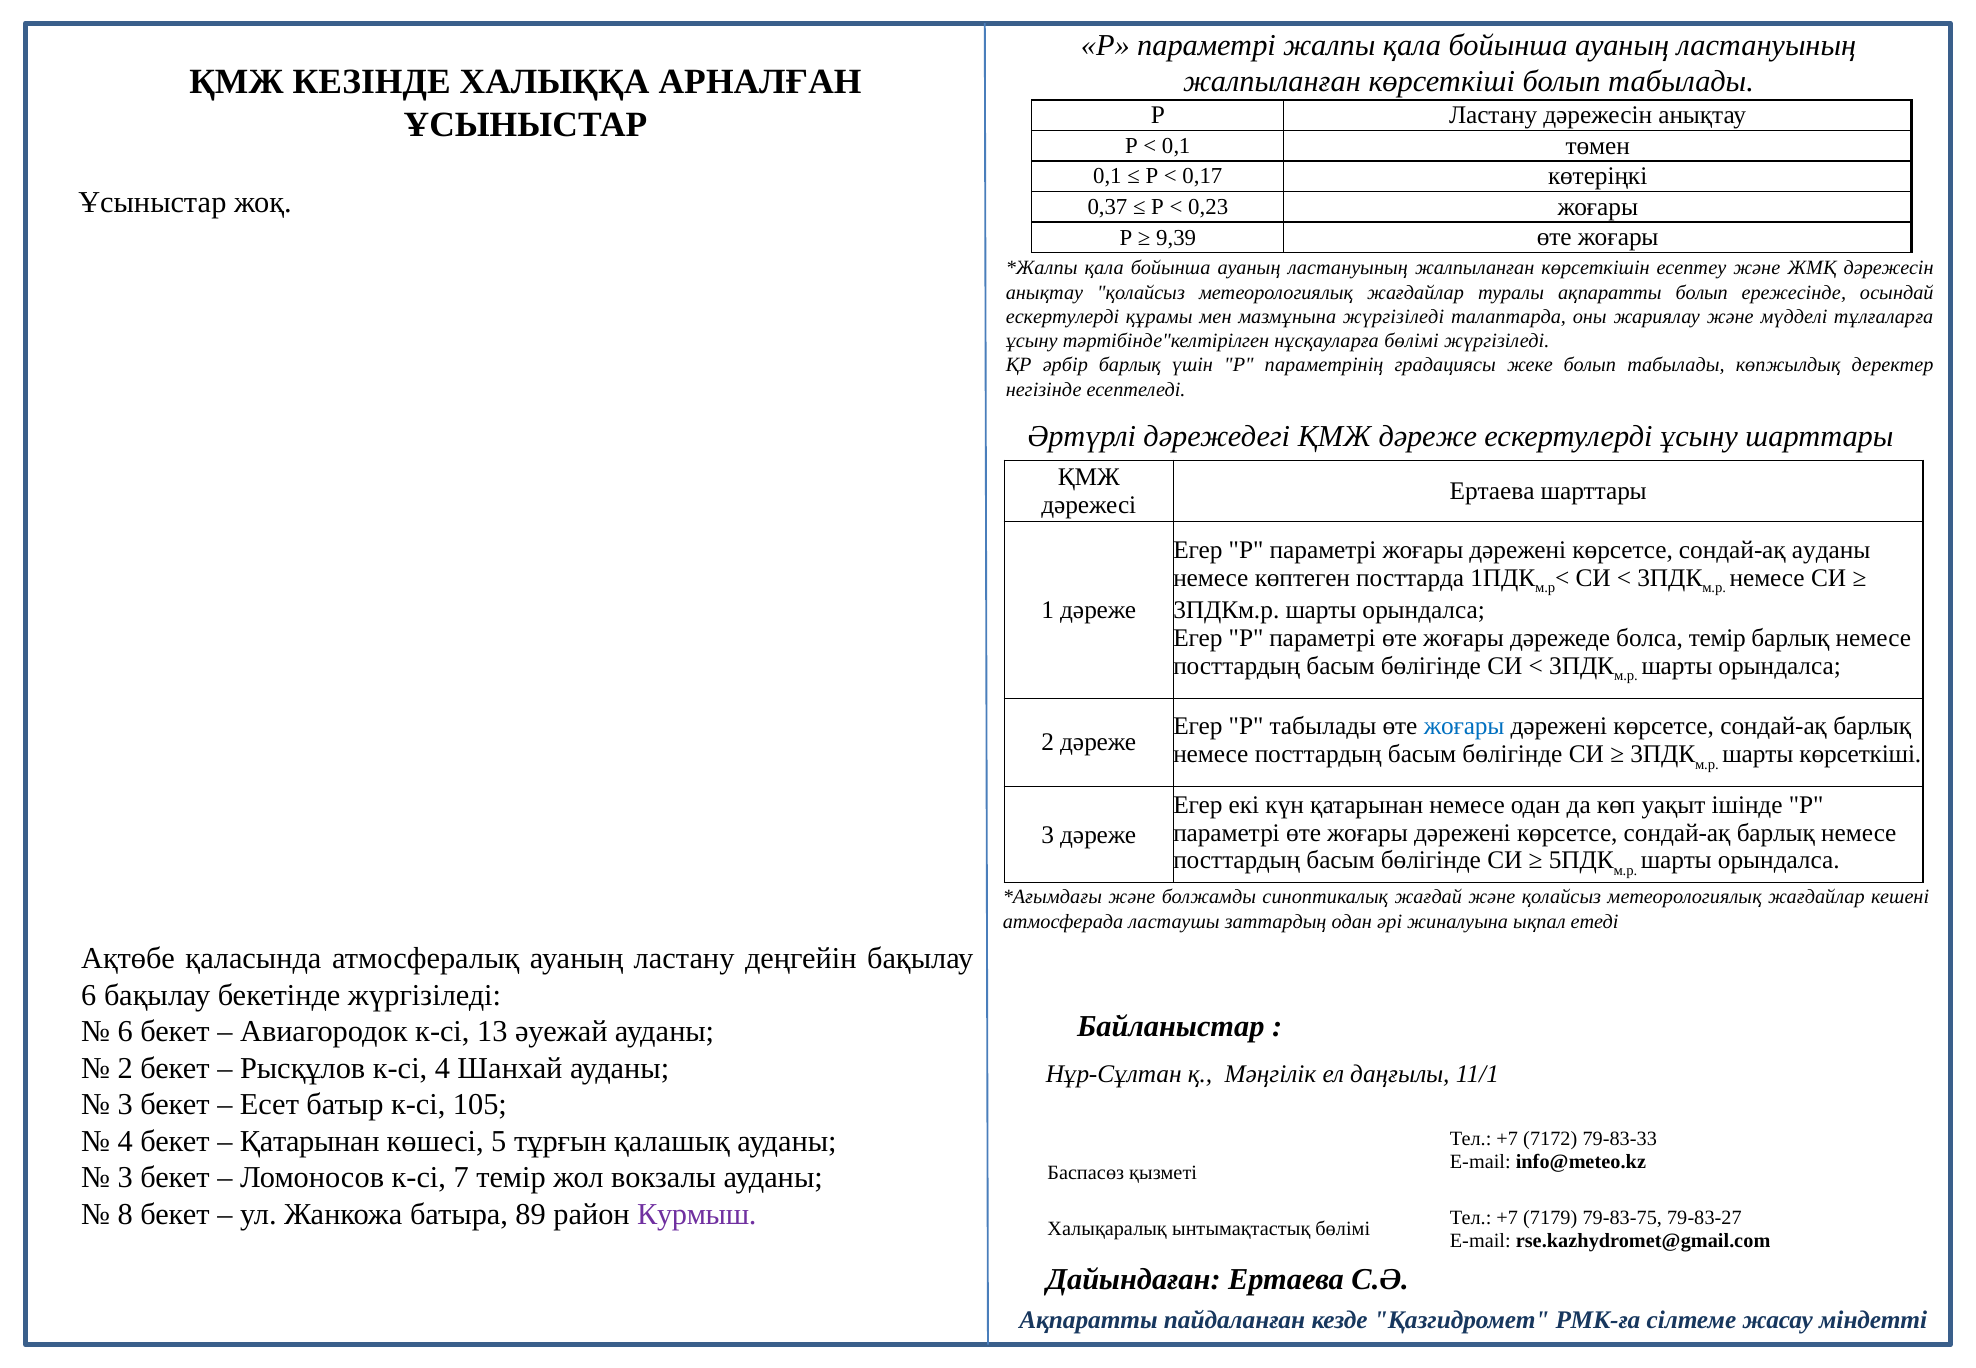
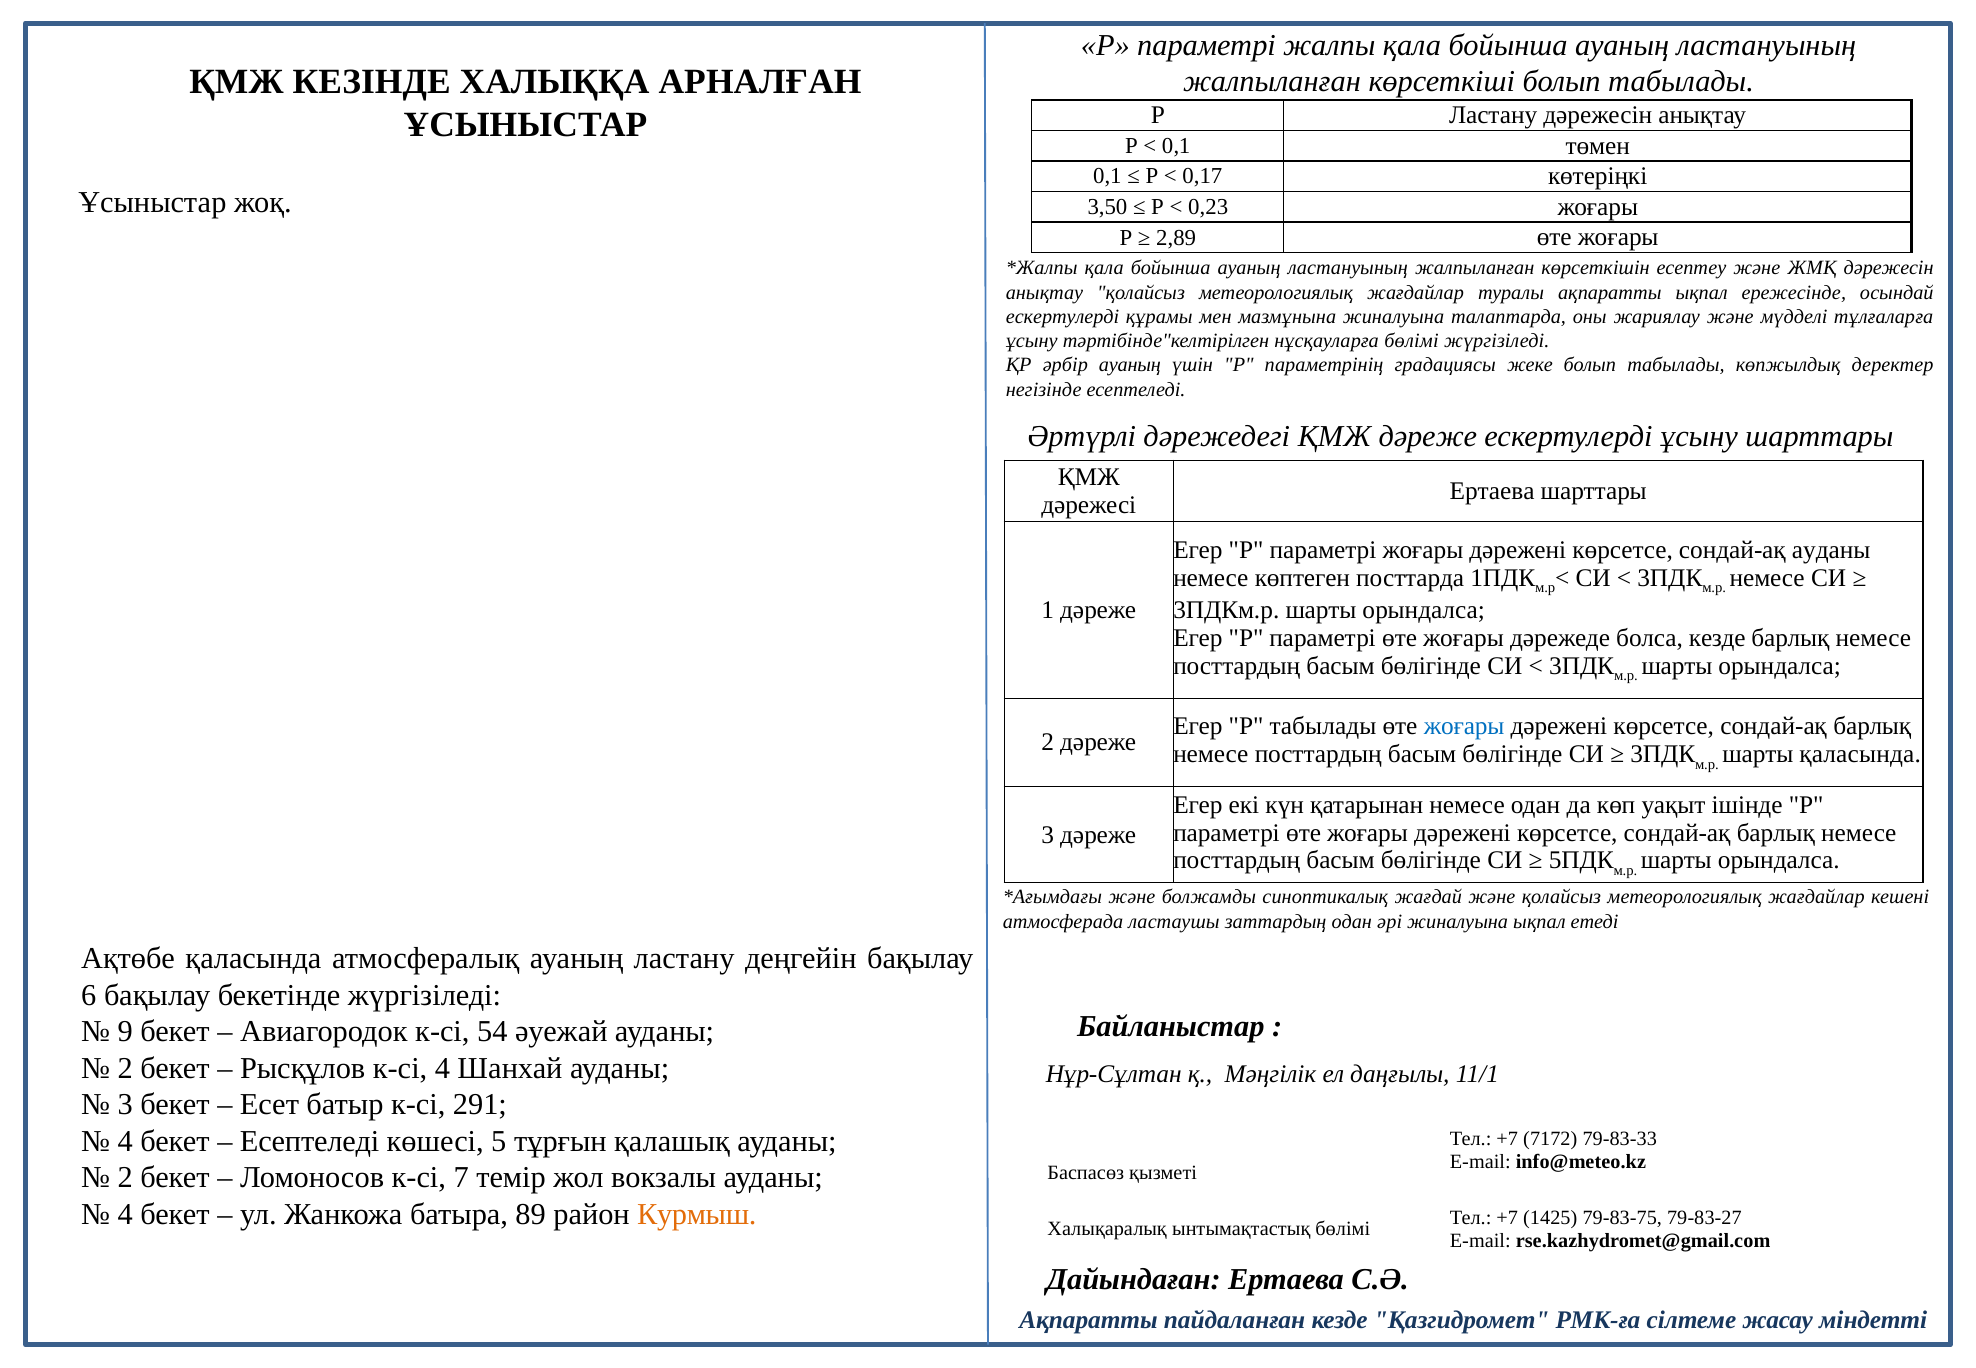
0,37: 0,37 -> 3,50 (1108, 207)
9,39: 9,39 -> 2,89 (1176, 237)
ақпаратты болып: болып -> ықпал (1702, 292)
мазмұнына жүргізіледі: жүргізіледі -> жиналуына (1394, 317)
әрбір барлық: барлық -> ауаның (1130, 365)
болса темір: темір -> кезде (1717, 638)
шарты көрсеткіші: көрсеткіші -> қаласында (1860, 755)
6: 6 -> 9 (125, 1032)
13: 13 -> 54 (492, 1032)
105: 105 -> 291 (480, 1105)
Қатарынан: Қатарынан -> Есептеледі (310, 1141)
3: 3 -> 2 (125, 1178)
8: 8 -> 4 (125, 1214)
Курмыш colour: purple -> orange (697, 1214)
7179: 7179 -> 1425 (1550, 1218)
